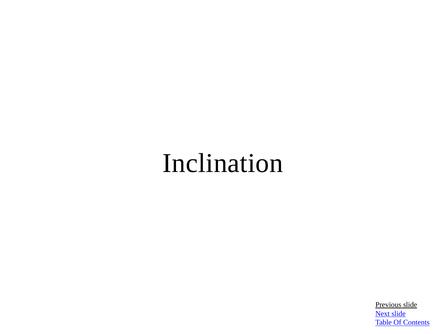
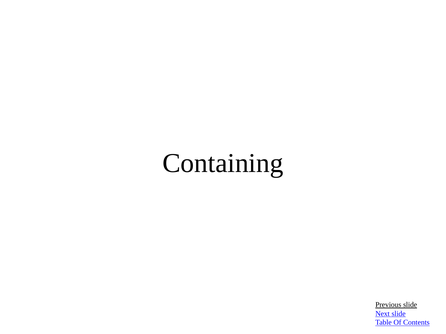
Inclination: Inclination -> Containing (223, 164)
